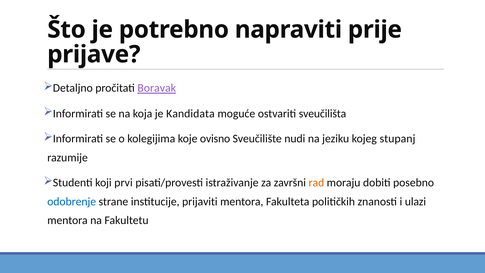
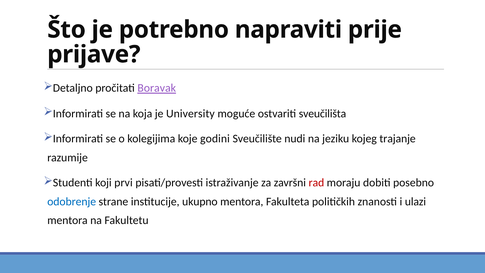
Kandidata: Kandidata -> University (190, 113)
ovisno: ovisno -> godini (215, 139)
stupanj: stupanj -> trajanje (398, 139)
rad colour: orange -> red (316, 183)
prijaviti: prijaviti -> ukupno (200, 201)
